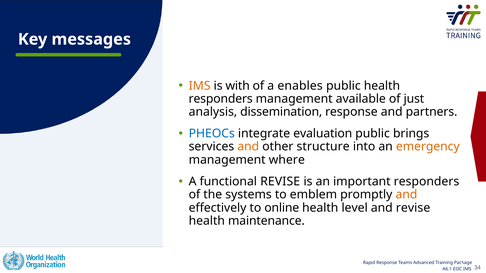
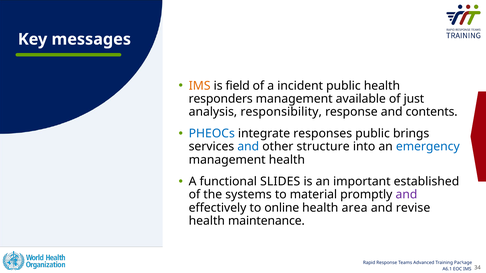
with: with -> field (238, 86)
enables: enables -> incident (300, 86)
dissemination: dissemination -> responsibility (281, 112)
partners: partners -> contents (432, 112)
evaluation: evaluation -> responses (323, 134)
and colour: orange -> blue (248, 147)
emergency colour: orange -> blue (428, 147)
management where: where -> health (287, 160)
functional REVISE: REVISE -> SLIDES (280, 182)
important responders: responders -> established (426, 182)
emblem: emblem -> material (313, 195)
and colour: orange -> purple (406, 195)
level: level -> area (355, 208)
